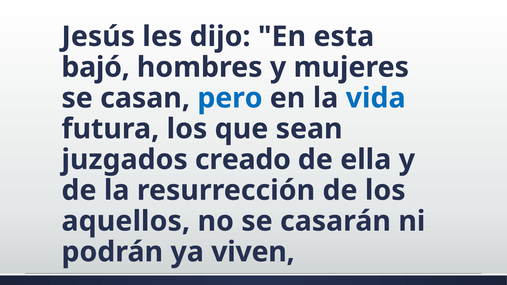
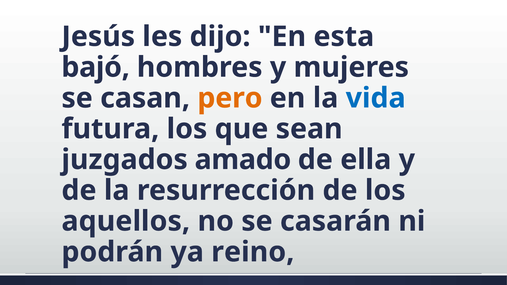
pero colour: blue -> orange (230, 98)
creado: creado -> amado (243, 160)
viven: viven -> reino (253, 252)
